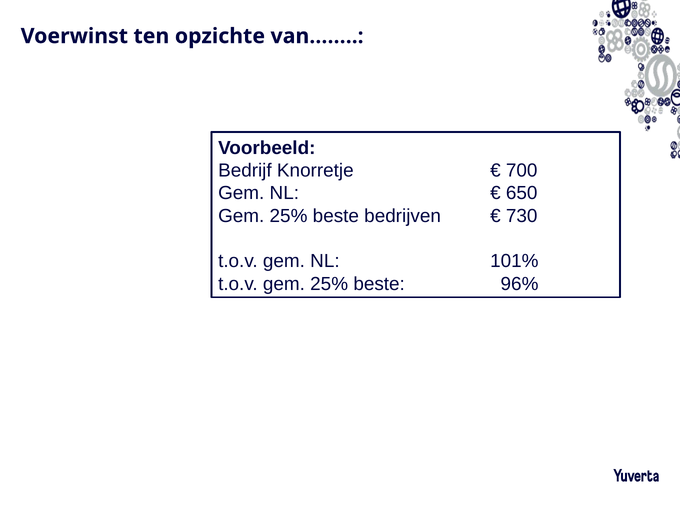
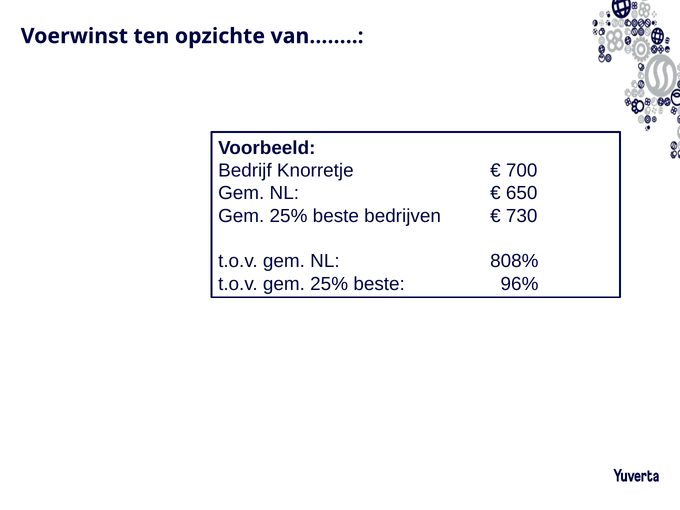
101%: 101% -> 808% (514, 261)
